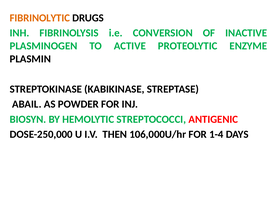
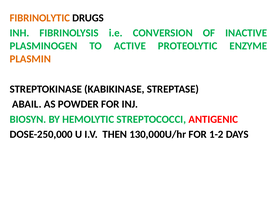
PLASMIN colour: black -> orange (30, 59)
106,000U/hr: 106,000U/hr -> 130,000U/hr (158, 134)
1-4: 1-4 -> 1-2 (216, 134)
